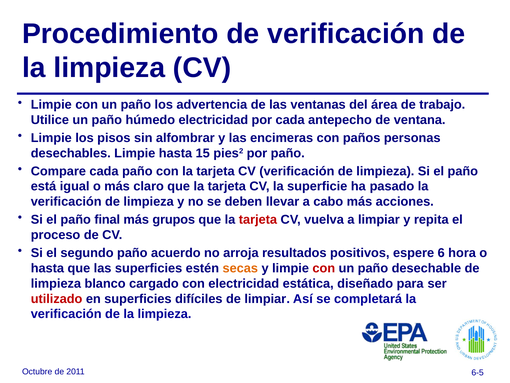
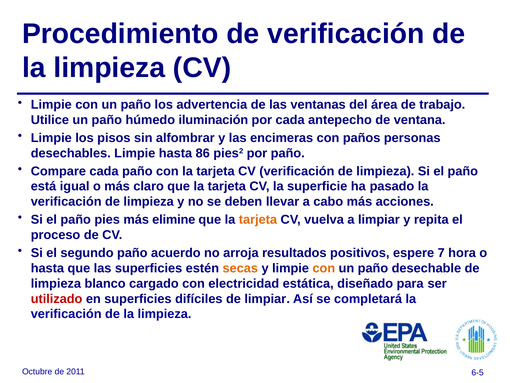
húmedo electricidad: electricidad -> iluminación (213, 120)
15: 15 -> 86 (203, 153)
final: final -> pies (107, 219)
grupos: grupos -> elimine (174, 219)
tarjeta colour: red -> orange (258, 219)
6: 6 -> 7 (441, 252)
con colour: red -> orange (324, 268)
